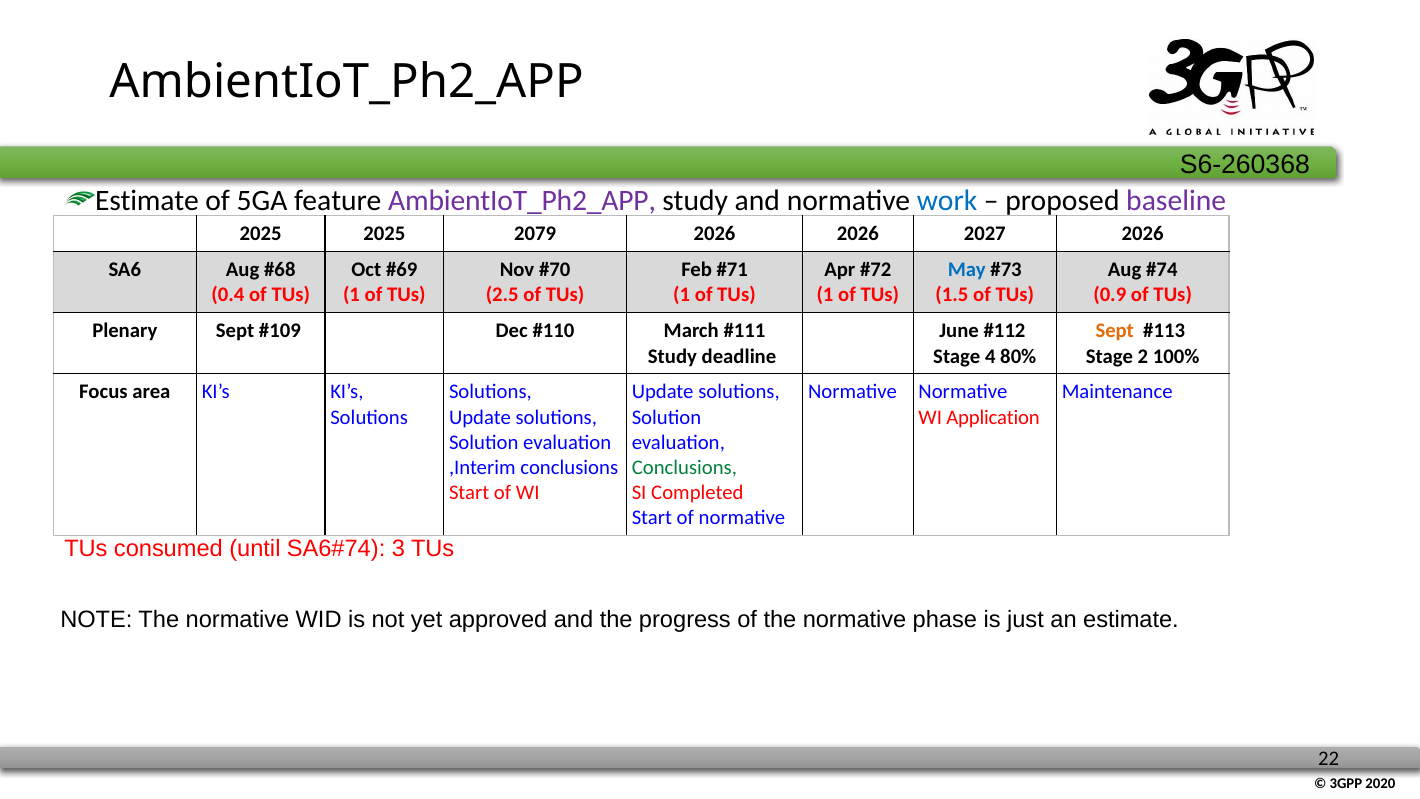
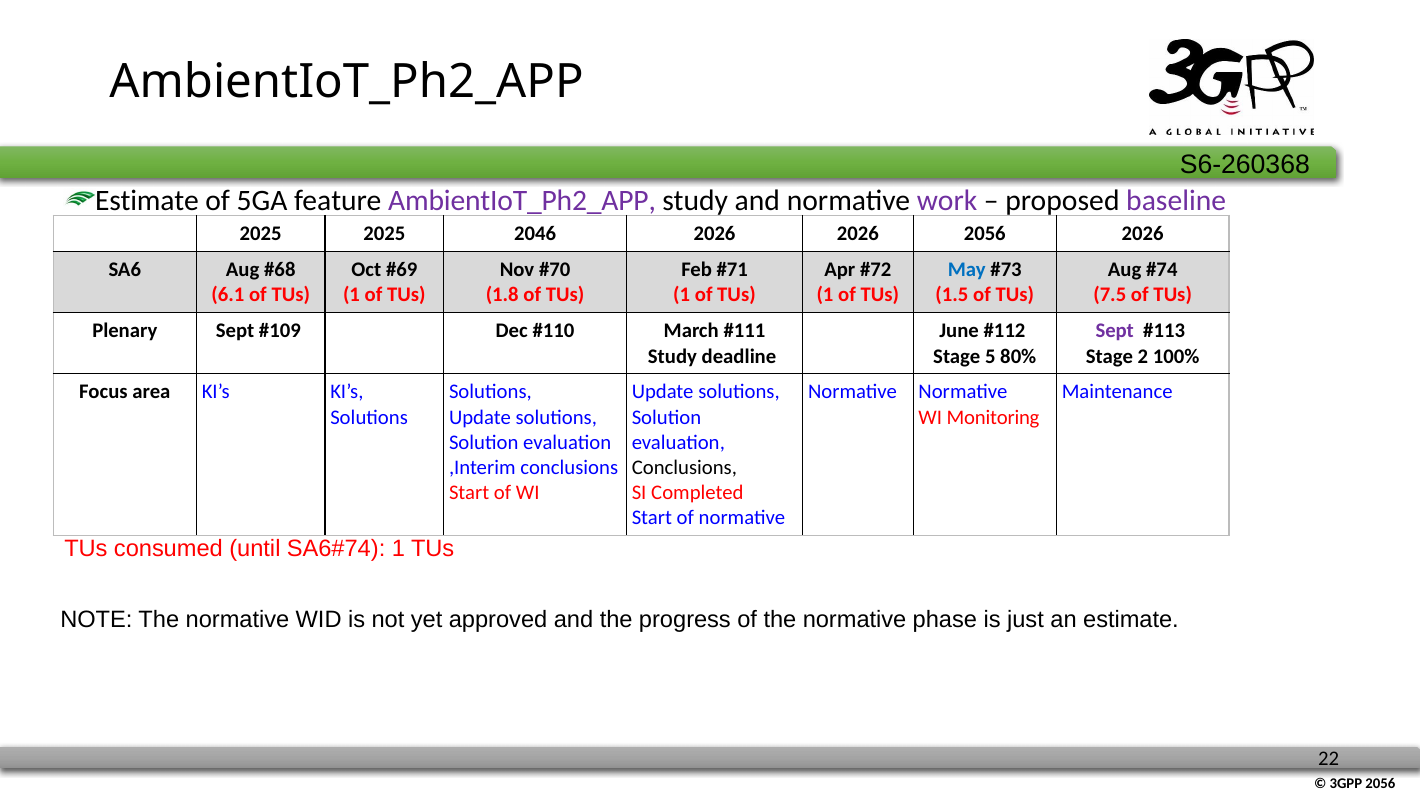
work colour: blue -> purple (947, 201)
2079: 2079 -> 2046 (535, 234)
2026 2027: 2027 -> 2056 (985, 234)
0.4: 0.4 -> 6.1 (228, 295)
2.5: 2.5 -> 1.8 (502, 295)
0.9: 0.9 -> 7.5 (1110, 295)
Sept colour: orange -> purple (1115, 331)
4: 4 -> 5 (990, 356)
Application: Application -> Monitoring (993, 417)
Conclusions colour: green -> black (684, 467)
3: 3 -> 1 (398, 549)
2020: 2020 -> 2056 (1380, 783)
